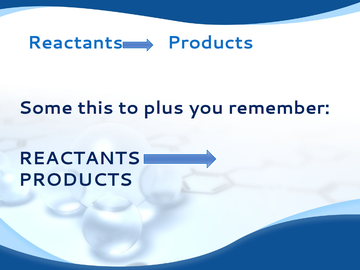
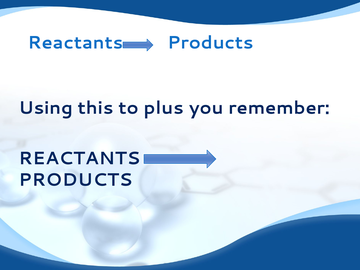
Some: Some -> Using (46, 108)
